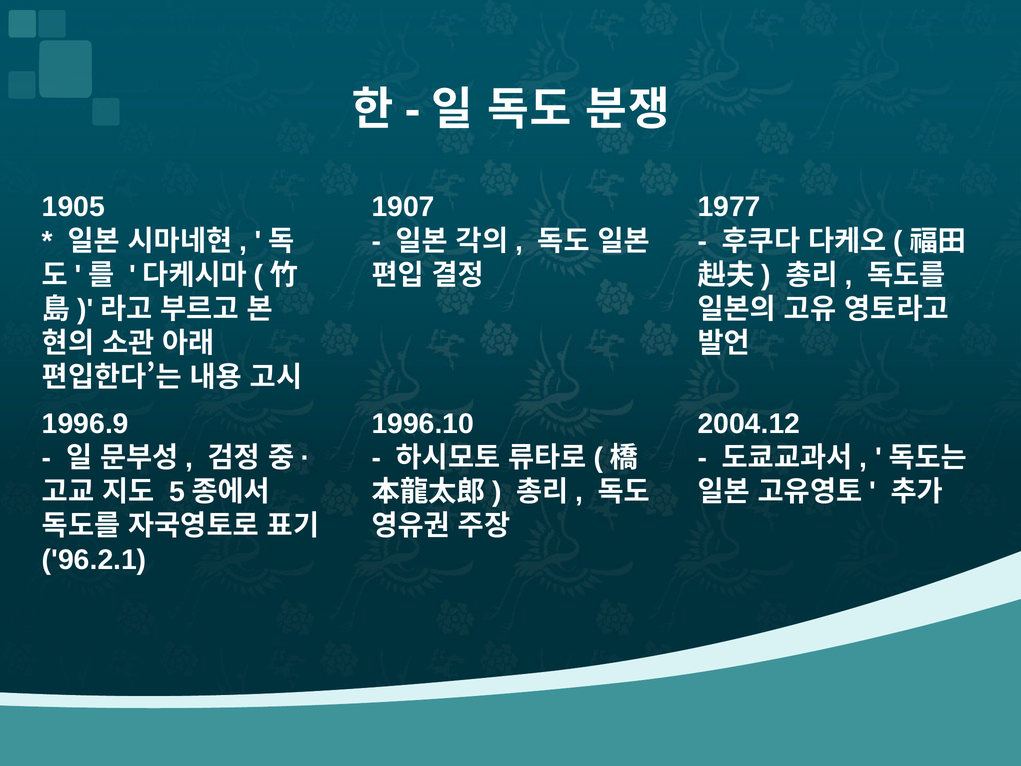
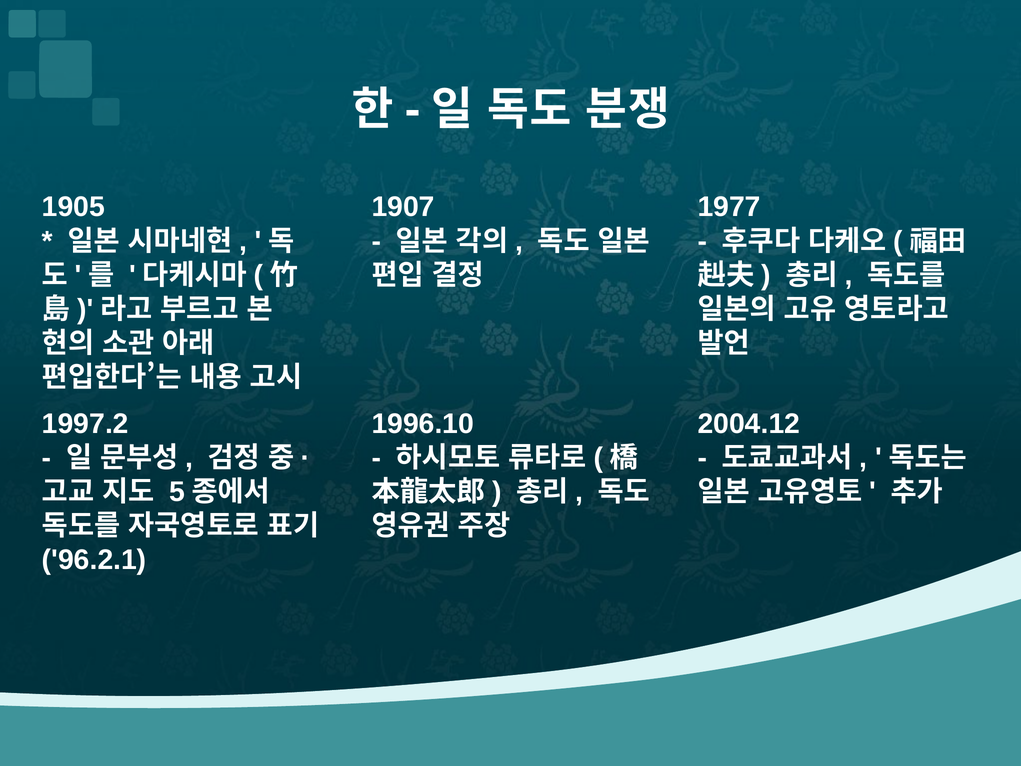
1996.9: 1996.9 -> 1997.2 (85, 424)
